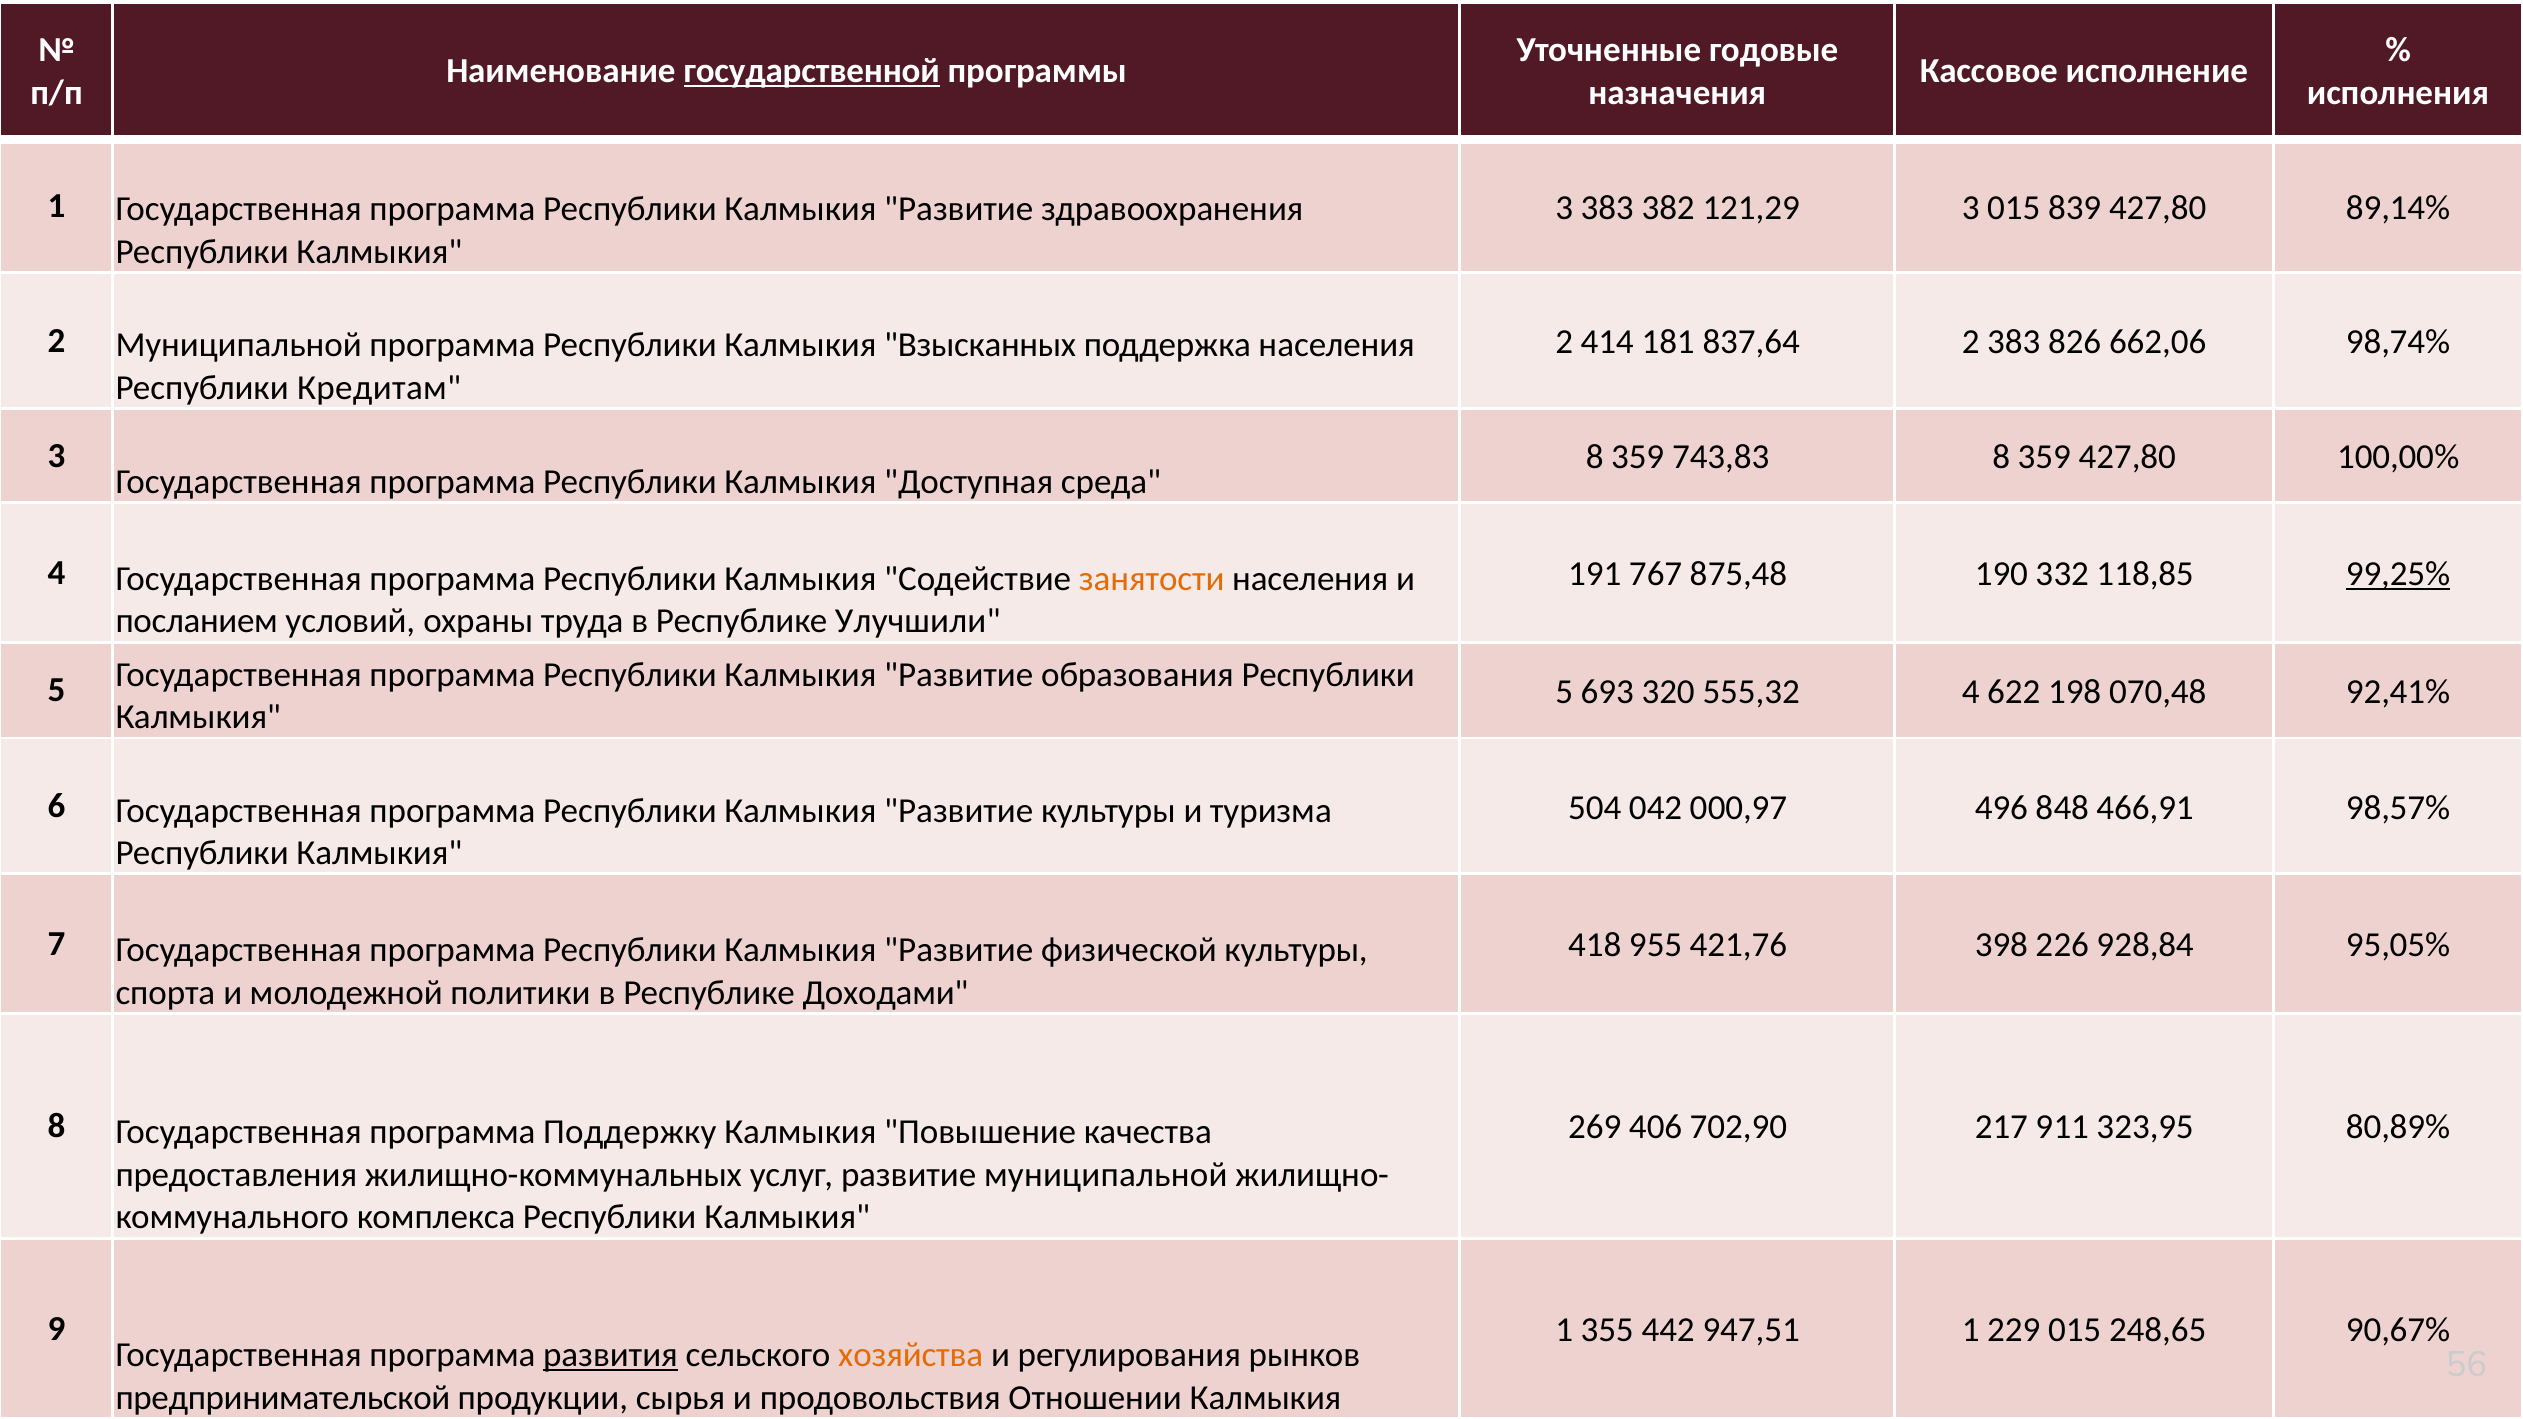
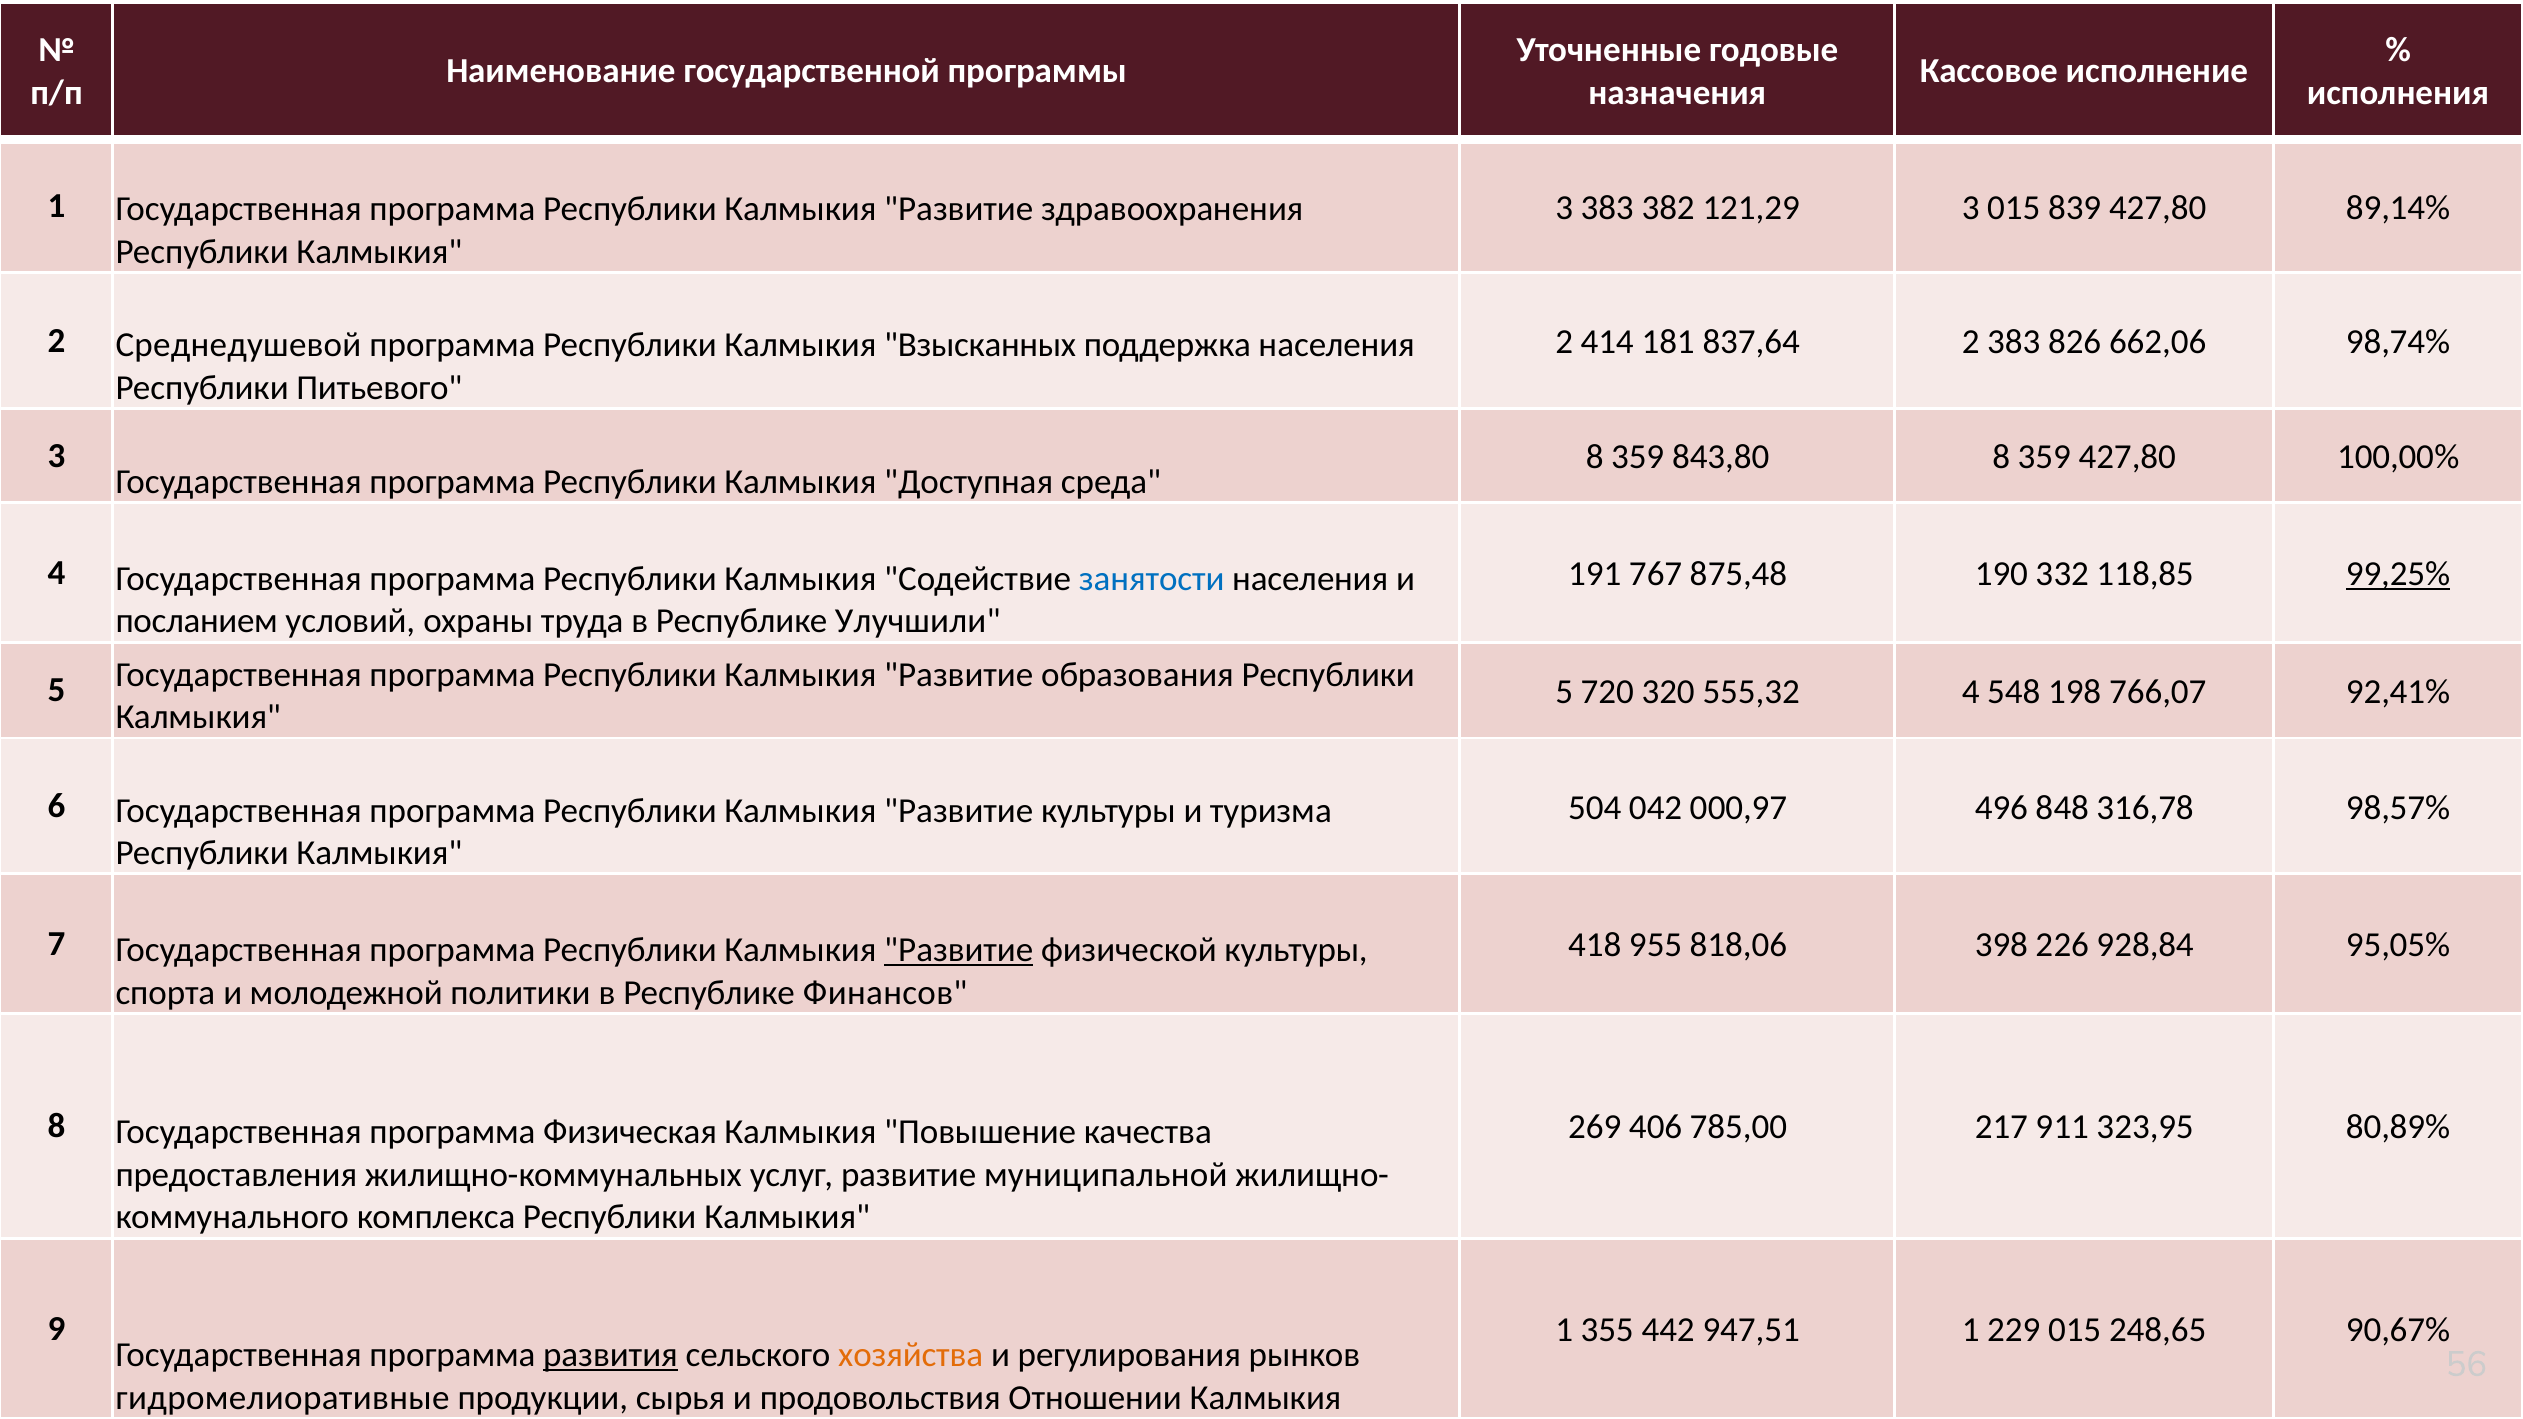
государственной underline: present -> none (812, 71)
2 Муниципальной: Муниципальной -> Среднедушевой (238, 345)
Кредитам: Кредитам -> Питьевого (379, 388)
743,83: 743,83 -> 843,80 (1721, 457)
занятости colour: orange -> blue (1152, 579)
693: 693 -> 720 (1607, 692)
622: 622 -> 548 (2014, 692)
070,48: 070,48 -> 766,07 (2158, 692)
466,91: 466,91 -> 316,78 (2145, 808)
Развитие underline: none -> present (959, 950)
421,76: 421,76 -> 818,06 (1738, 945)
Доходами: Доходами -> Финансов (885, 993)
Поддержку: Поддержку -> Физическая (630, 1132)
702,90: 702,90 -> 785,00 (1738, 1128)
предпринимательской: предпринимательской -> гидромелиоративные (283, 1398)
